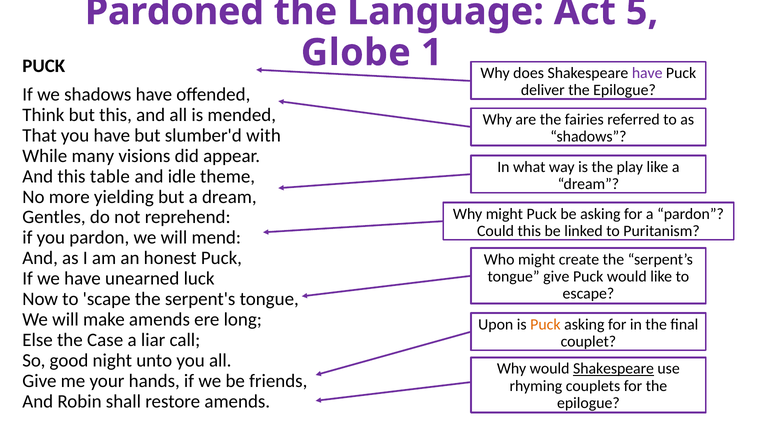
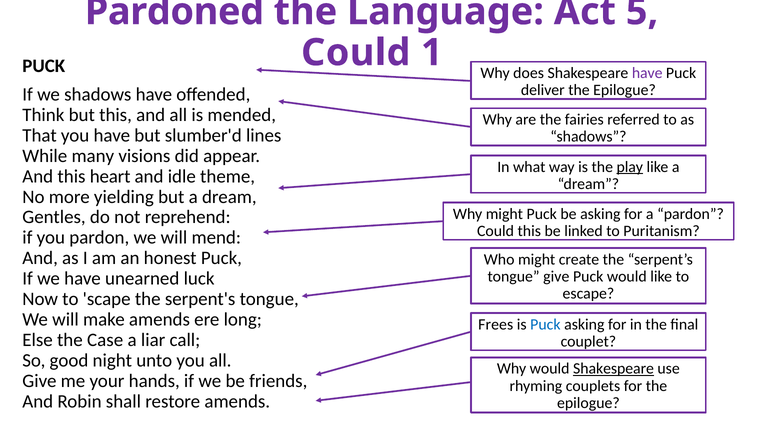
Globe: Globe -> Could (356, 53)
with: with -> lines (264, 135)
play underline: none -> present (630, 167)
table: table -> heart (110, 176)
Upon: Upon -> Frees (496, 324)
Puck colour: orange -> blue (545, 324)
